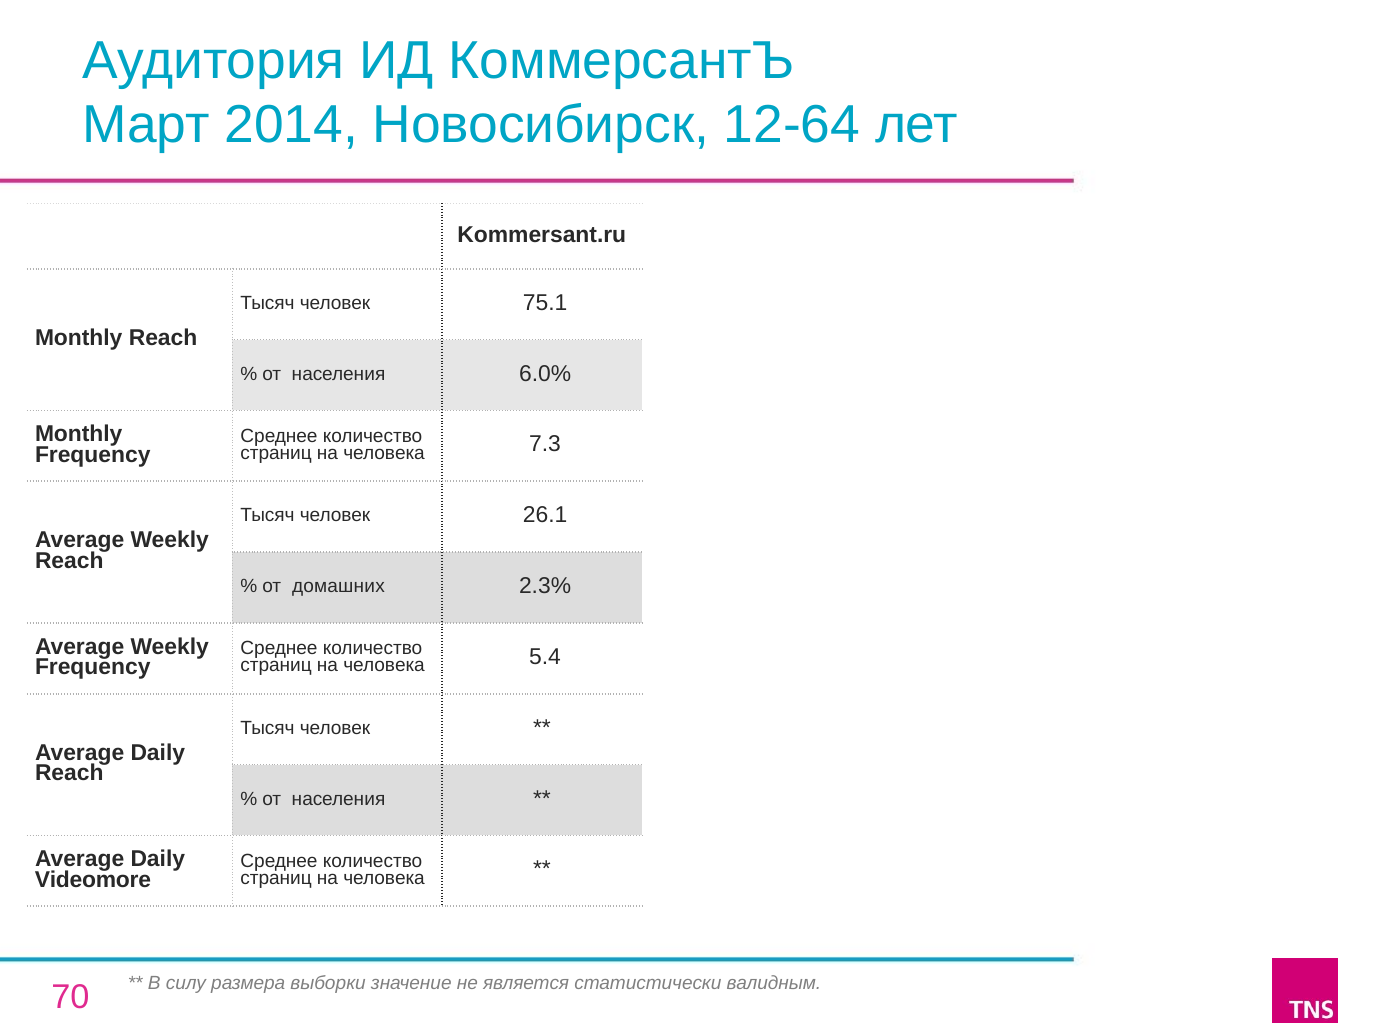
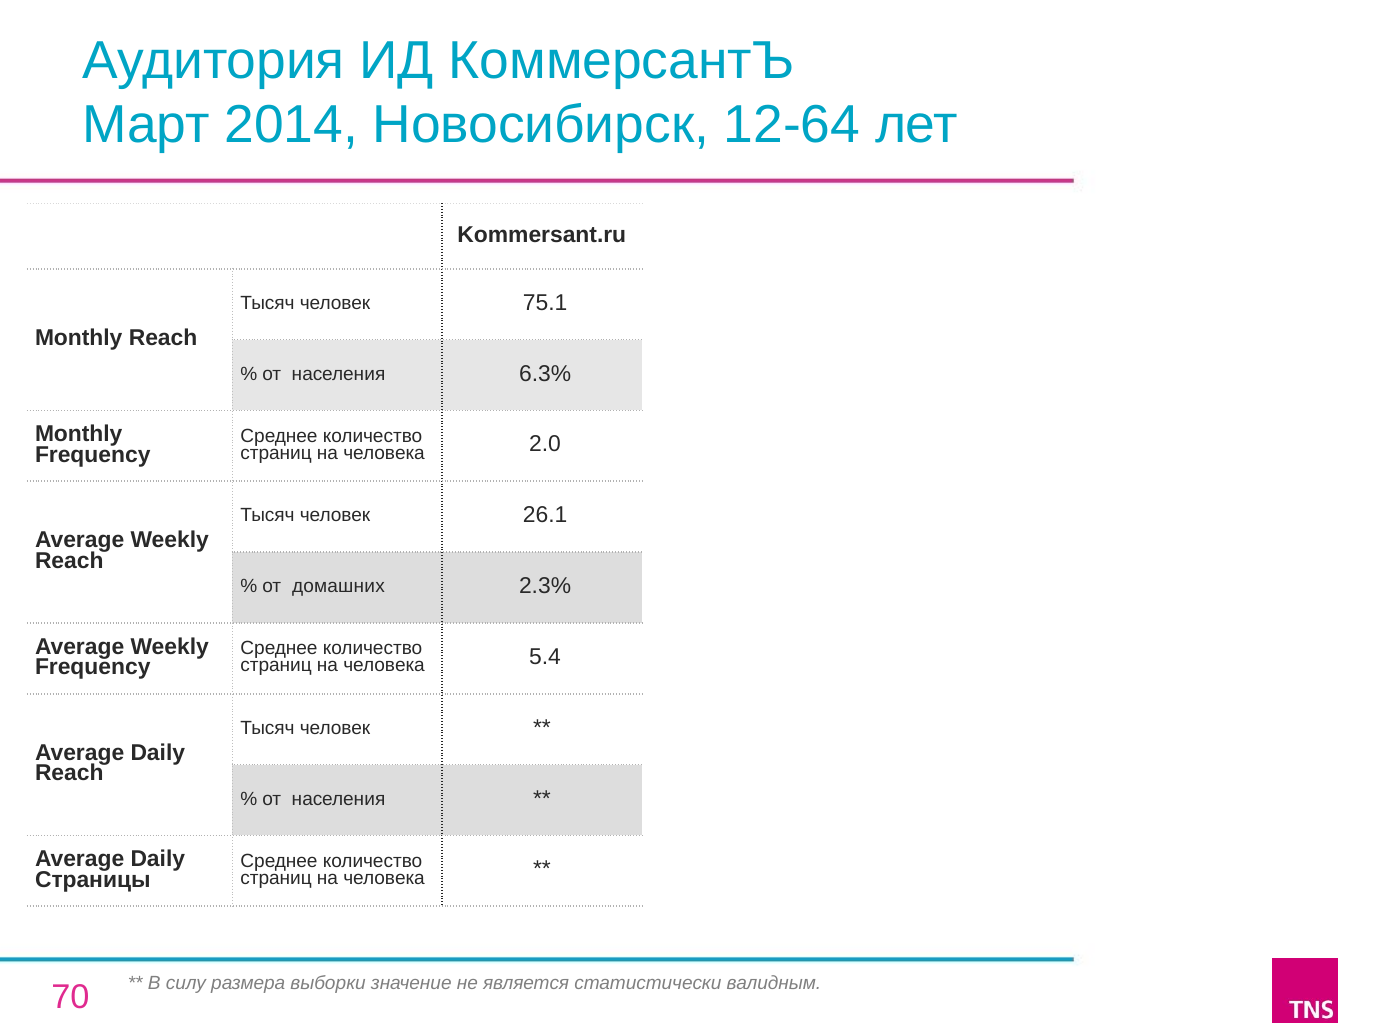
6.0%: 6.0% -> 6.3% (545, 373)
7.3: 7.3 -> 2.0 (545, 444)
Videomore: Videomore -> Страницы (93, 879)
